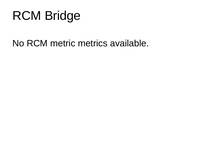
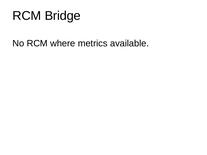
metric: metric -> where (63, 43)
